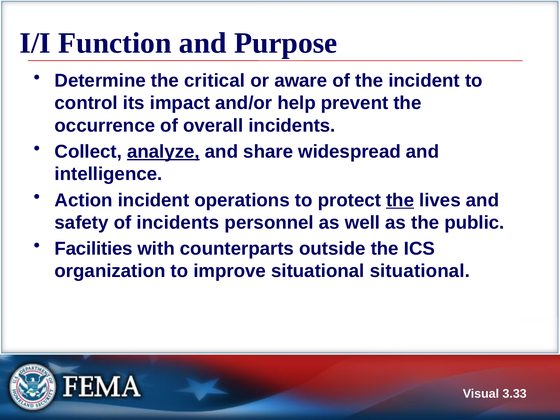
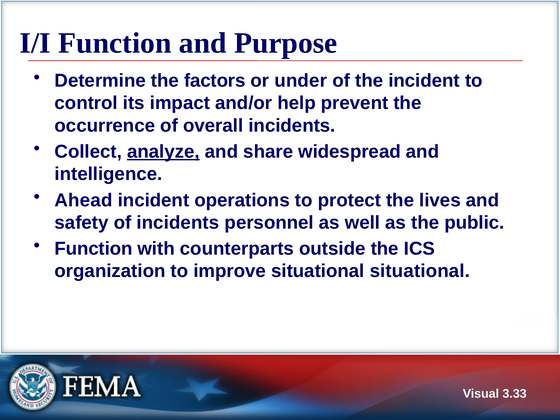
critical: critical -> factors (215, 81)
aware: aware -> under (301, 81)
Action: Action -> Ahead (84, 200)
the underline: present -> none (400, 200)
Facilities: Facilities -> Function (94, 249)
